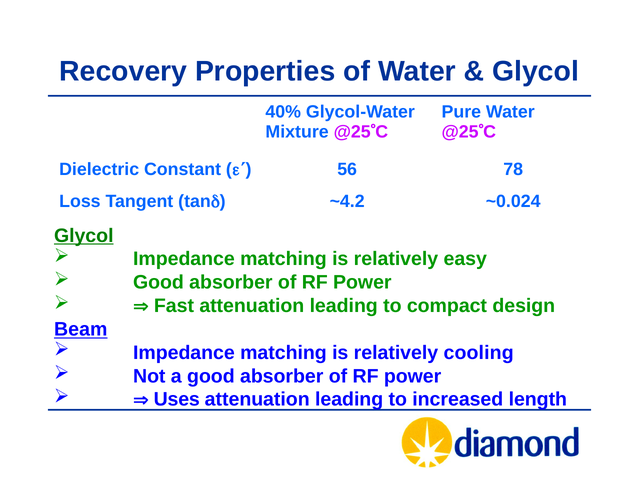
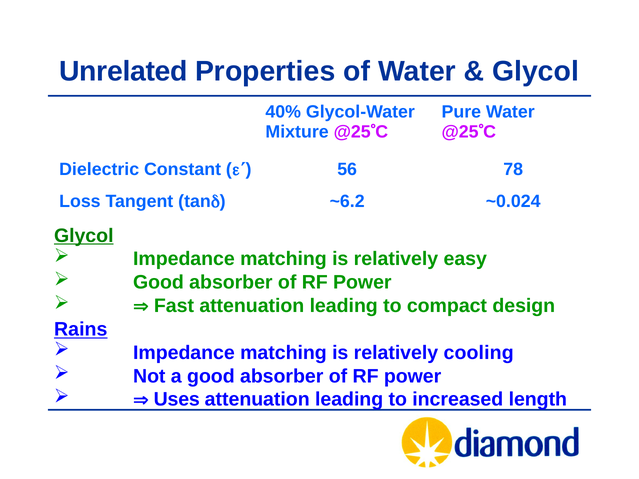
Recovery: Recovery -> Unrelated (123, 71)
~4.2: ~4.2 -> ~6.2 (347, 201)
Beam: Beam -> Rains (81, 329)
